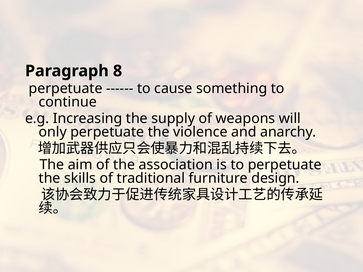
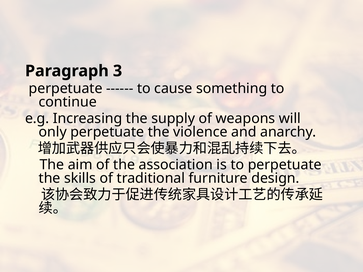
8: 8 -> 3 (118, 71)
